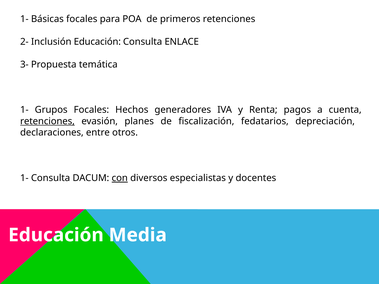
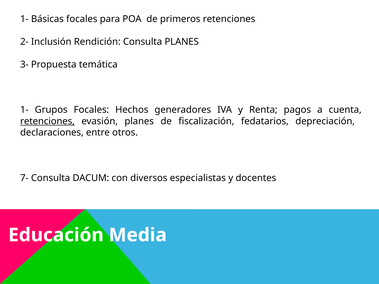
Inclusión Educación: Educación -> Rendición (97, 42)
Consulta ENLACE: ENLACE -> PLANES (182, 42)
1-: 1- -> 7- (24, 178)
con underline: present -> none (120, 178)
